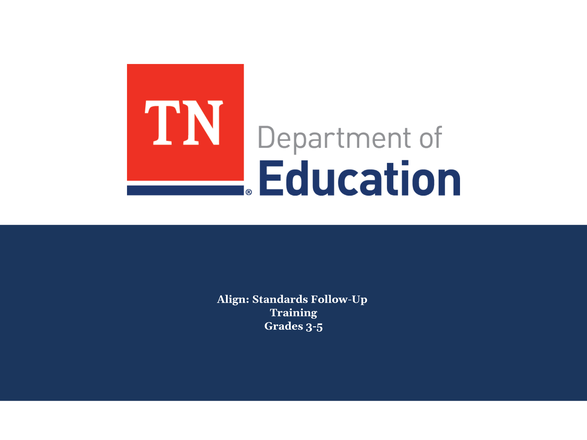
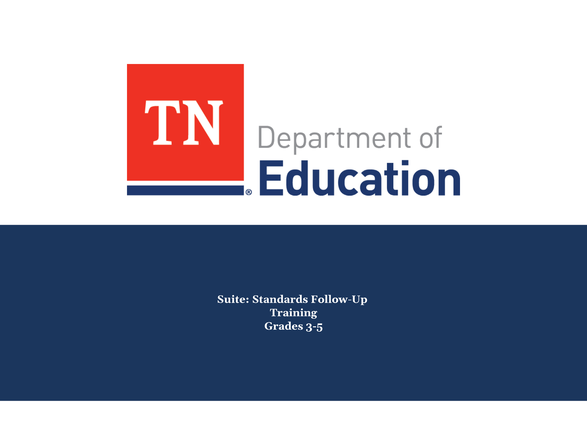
Align: Align -> Suite (233, 300)
